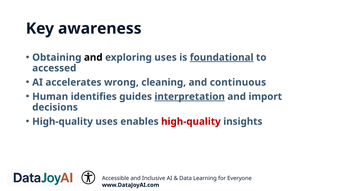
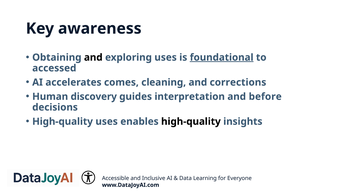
wrong: wrong -> comes (121, 82)
continuous: continuous -> corrections (238, 82)
identifies: identifies -> discovery (94, 96)
interpretation underline: present -> none (190, 96)
import: import -> before (265, 96)
high-quality colour: red -> black (191, 121)
